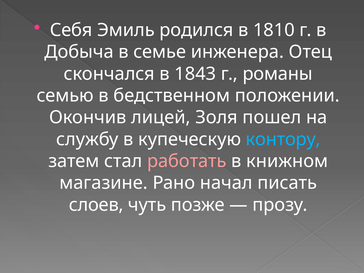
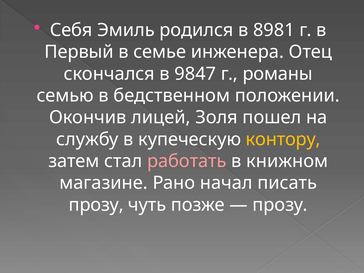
1810: 1810 -> 8981 (274, 30)
Добыча: Добыча -> Первый (79, 52)
1843: 1843 -> 9847 (195, 74)
контору colour: light blue -> yellow (283, 139)
слоев: слоев -> прозу (96, 205)
